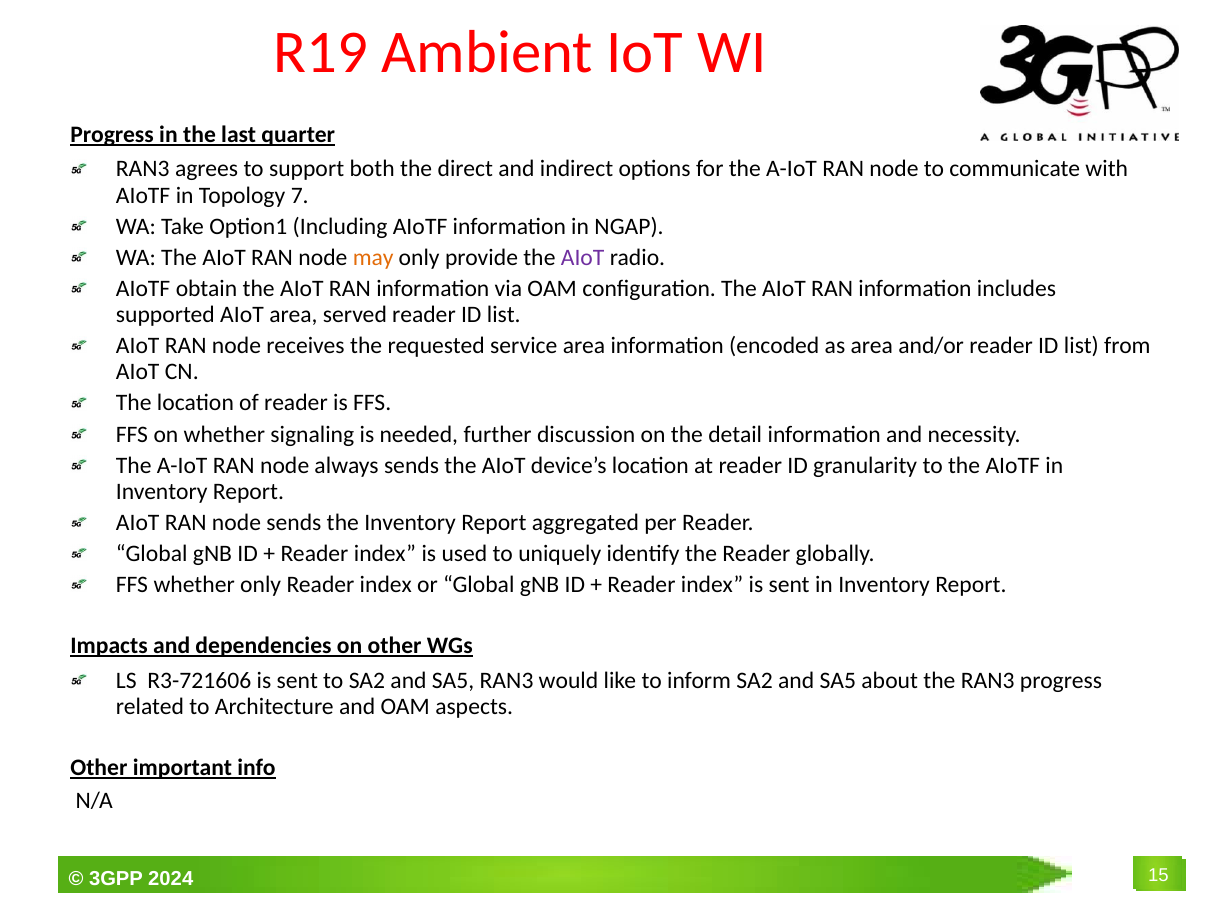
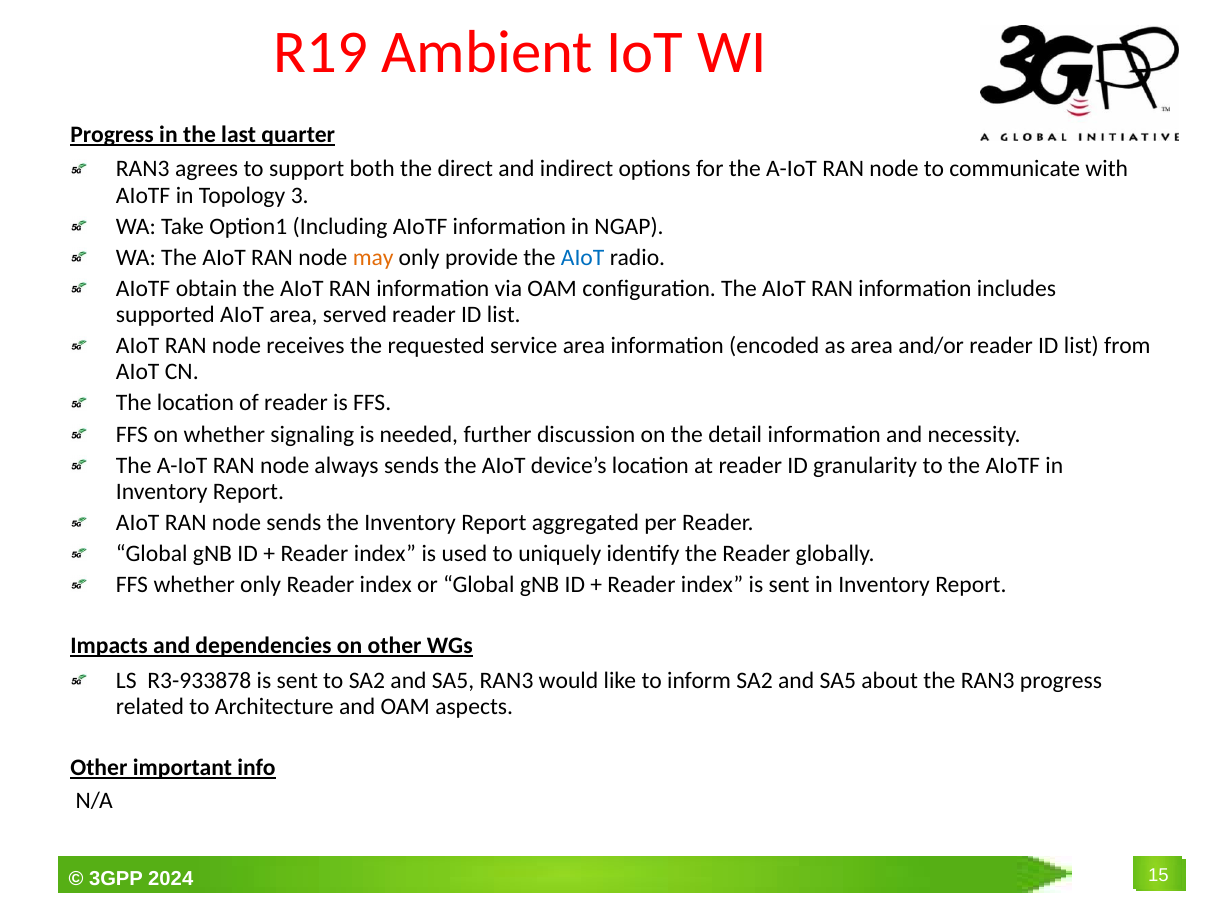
7: 7 -> 3 (300, 195)
AIoT colour: purple -> blue (583, 258)
R3-721606: R3-721606 -> R3-933878 (199, 681)
